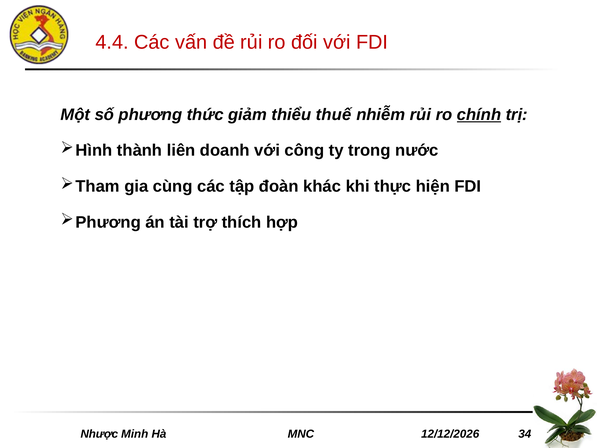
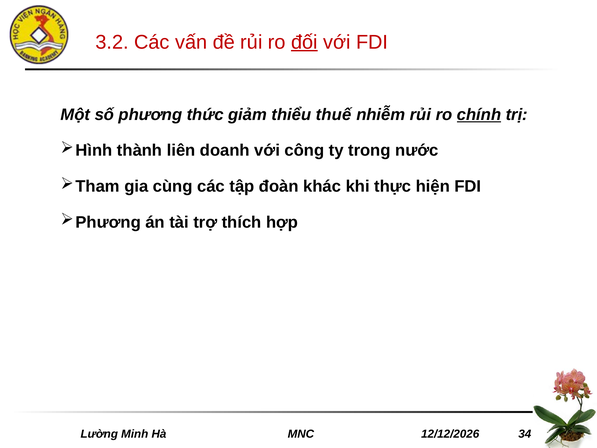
4.4: 4.4 -> 3.2 (112, 42)
đối underline: none -> present (304, 42)
Nhược: Nhược -> Lường (99, 434)
